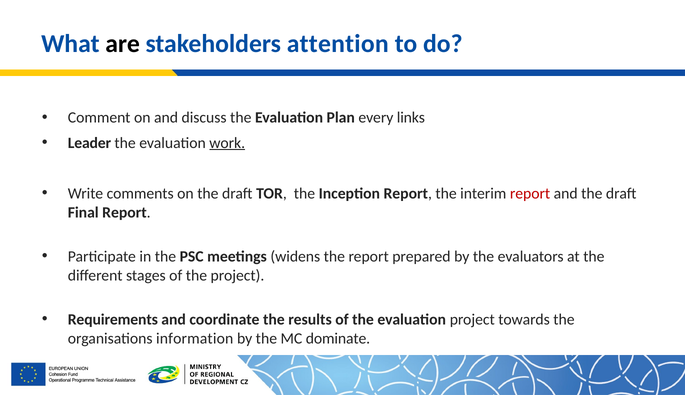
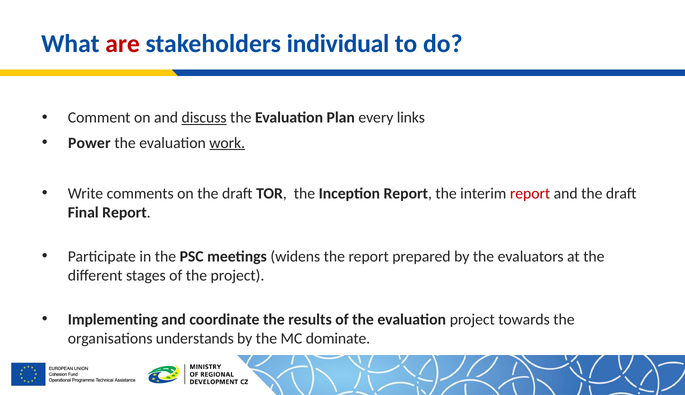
are colour: black -> red (123, 44)
attention: attention -> individual (338, 44)
discuss underline: none -> present (204, 117)
Leader: Leader -> Power (89, 143)
Requirements: Requirements -> Implementing (113, 319)
information: information -> understands (195, 338)
